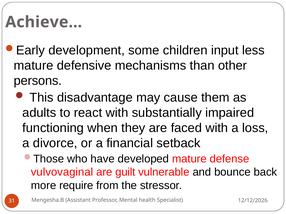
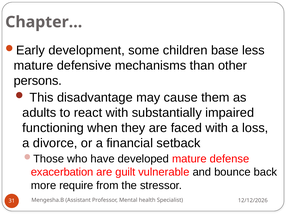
Achieve…: Achieve… -> Chapter… (44, 22)
input: input -> base (225, 50)
vulvovaginal: vulvovaginal -> exacerbation (62, 173)
